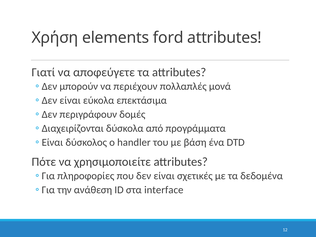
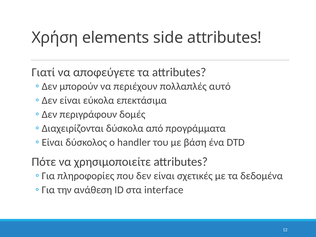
ford: ford -> side (168, 38)
μονά: μονά -> αυτό (220, 86)
